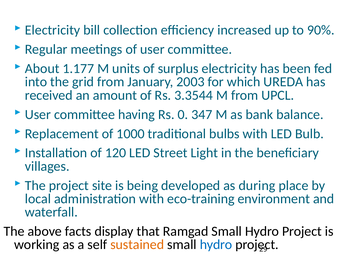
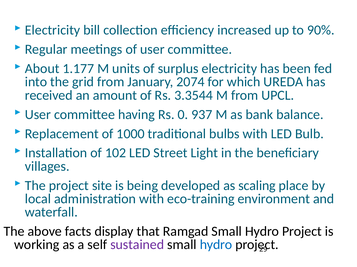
2003: 2003 -> 2074 (191, 82)
347: 347 -> 937 (202, 115)
120: 120 -> 102 (116, 153)
during: during -> scaling (257, 186)
sustained colour: orange -> purple (137, 245)
